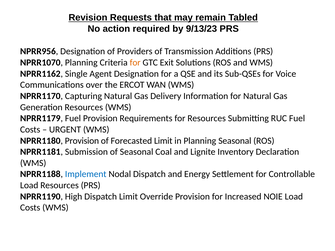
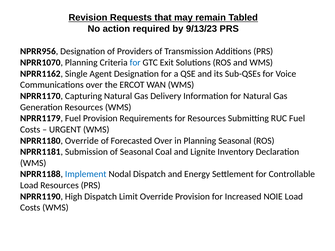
for colour: orange -> blue (135, 63)
NPRR1180 Provision: Provision -> Override (82, 141)
Forecasted Limit: Limit -> Over (163, 141)
